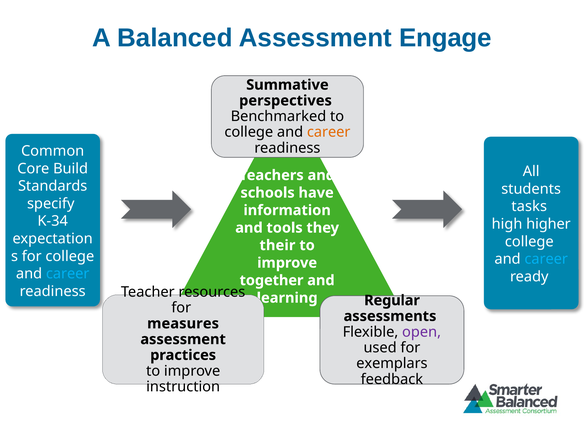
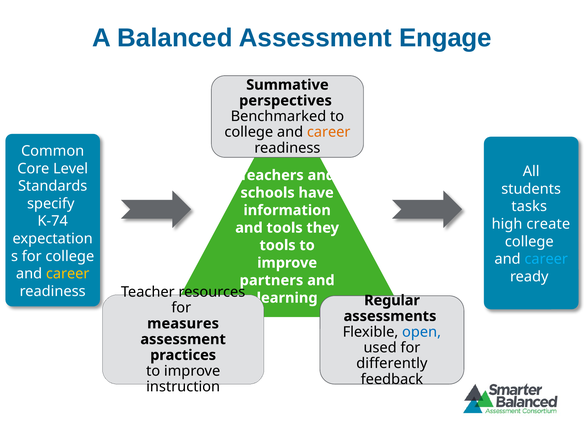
Build: Build -> Level (71, 169)
K-34: K-34 -> K-74 (53, 221)
higher: higher -> create (548, 224)
their: their -> tools (278, 245)
career colour: light blue -> yellow (68, 274)
together: together -> partners (271, 280)
open colour: purple -> blue (422, 332)
exemplars: exemplars -> differently (392, 363)
